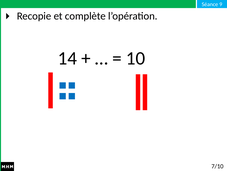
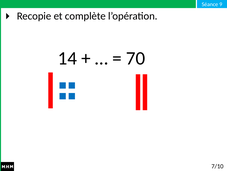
10: 10 -> 70 (136, 58)
